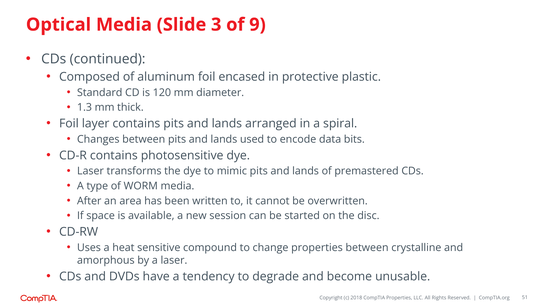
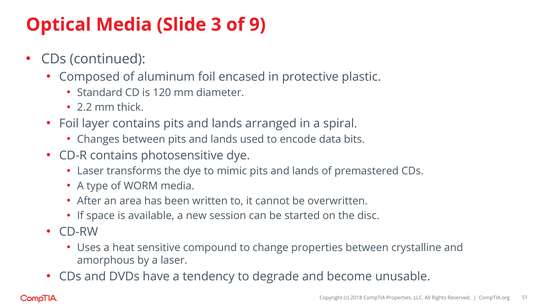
1.3: 1.3 -> 2.2 (85, 107)
